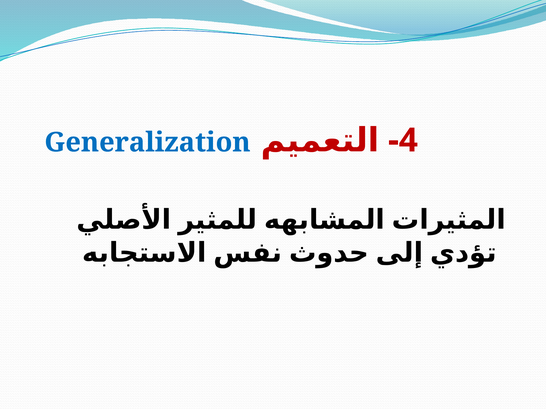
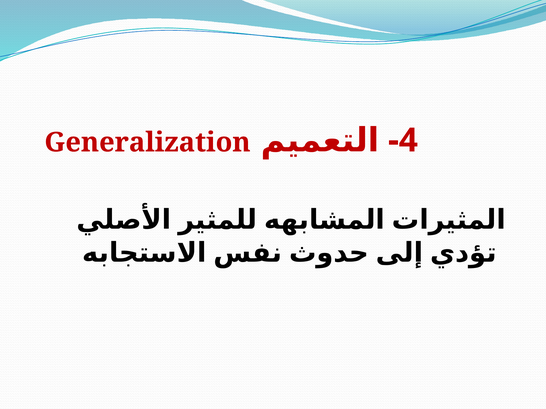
Generalization colour: blue -> red (147, 143)
